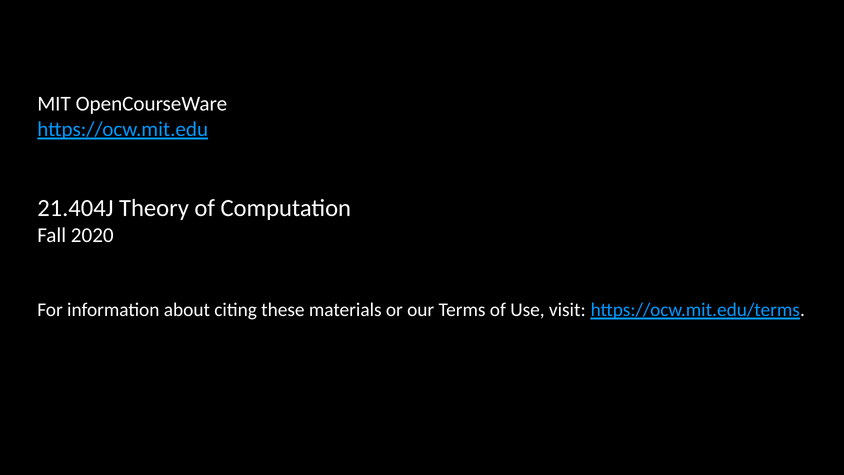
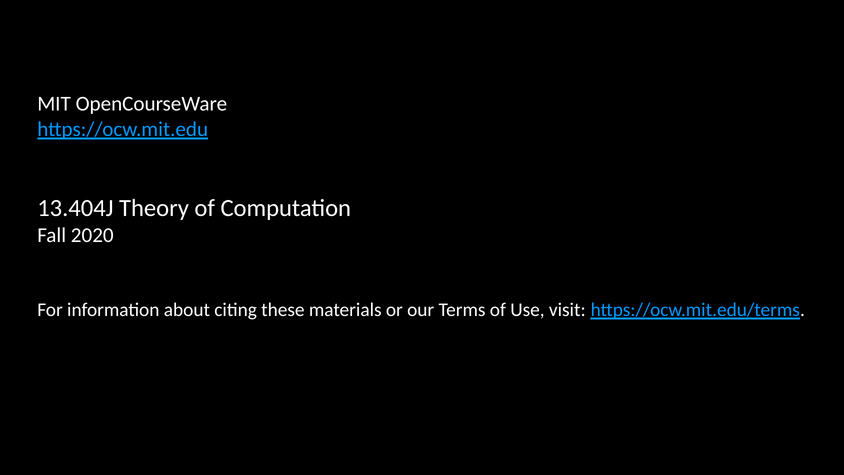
21.404J: 21.404J -> 13.404J (75, 208)
